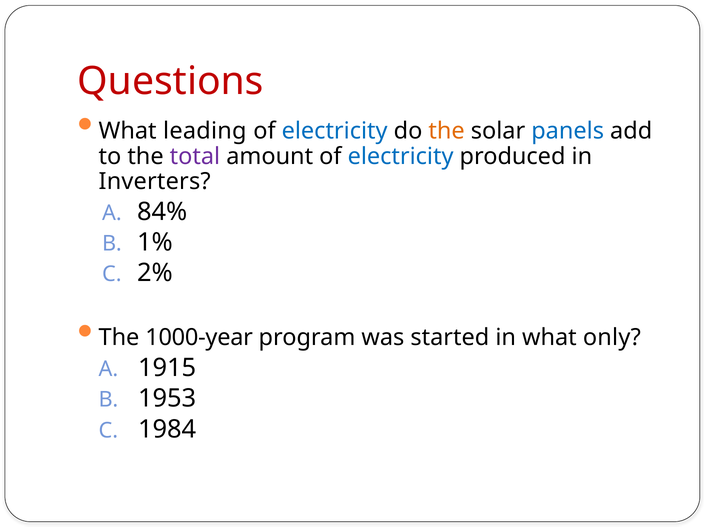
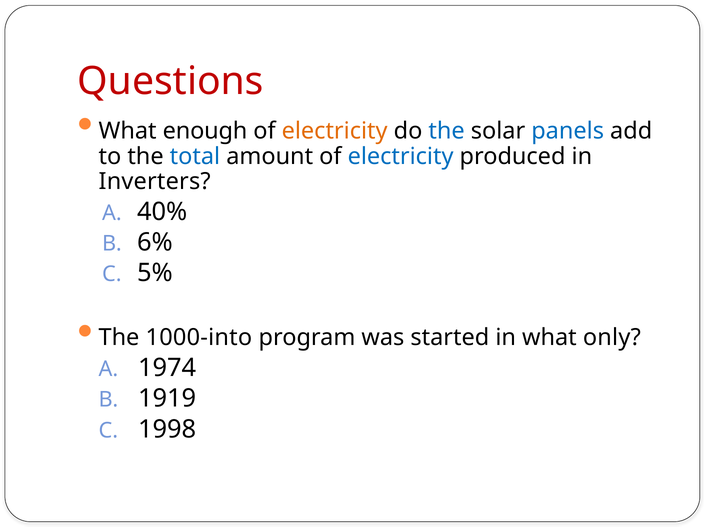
leading: leading -> enough (205, 131)
electricity colour: blue -> orange (335, 131)
the colour: orange -> blue (447, 131)
total colour: purple -> blue (195, 156)
84%: 84% -> 40% (162, 212)
1%: 1% -> 6% (155, 242)
2%: 2% -> 5% (155, 273)
1000-year: 1000-year -> 1000-into (199, 338)
1915: 1915 -> 1974 (167, 367)
1953: 1953 -> 1919 (167, 398)
1984: 1984 -> 1998 (167, 429)
